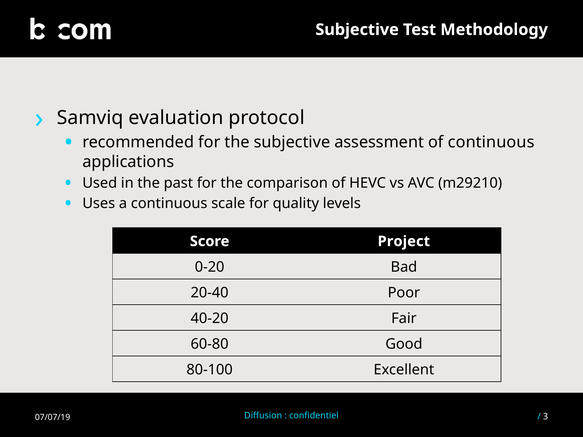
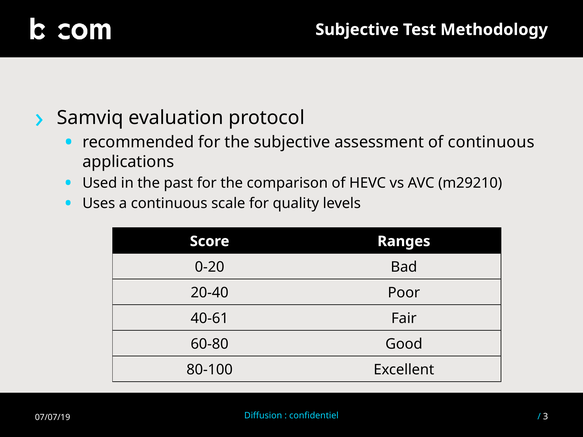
Project: Project -> Ranges (404, 241)
40-20: 40-20 -> 40-61 (210, 319)
